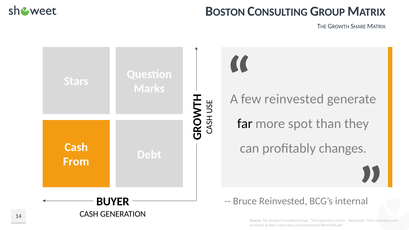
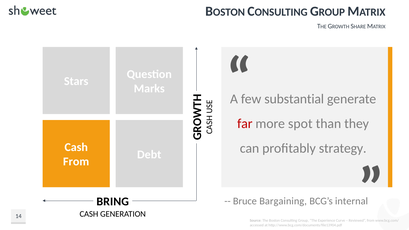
reinvested: reinvested -> substantial (294, 99)
far colour: black -> red (245, 124)
changes: changes -> strategy (343, 148)
BUYER: BUYER -> BRING (113, 202)
Bruce Reinvested: Reinvested -> Bargaining (283, 201)
